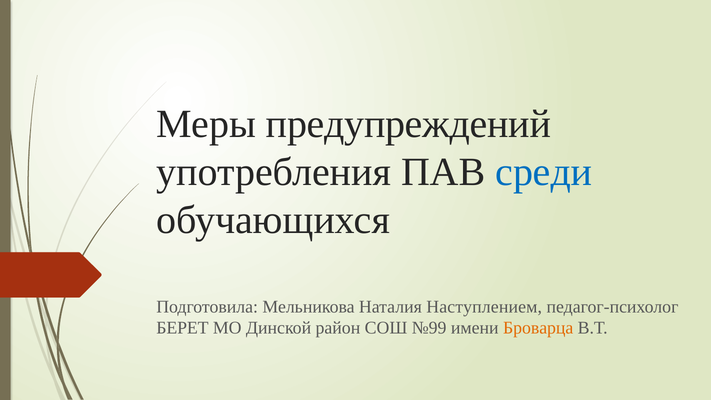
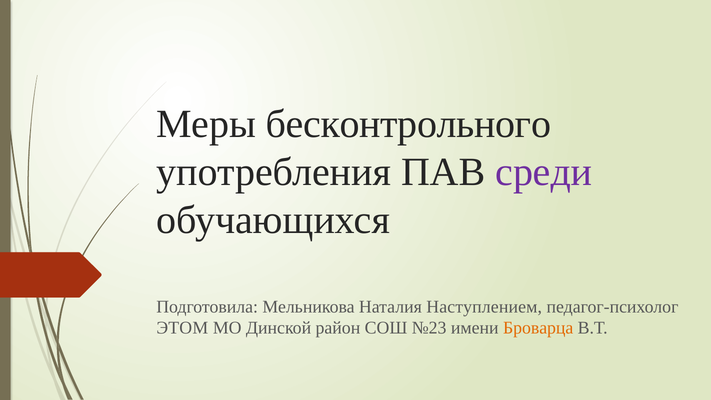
предупреждений: предупреждений -> бесконтрольного (408, 124)
среди colour: blue -> purple (544, 172)
БЕРЕТ: БЕРЕТ -> ЭТОМ (182, 328)
№99: №99 -> №23 (429, 328)
